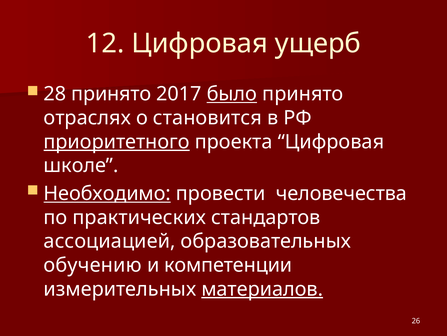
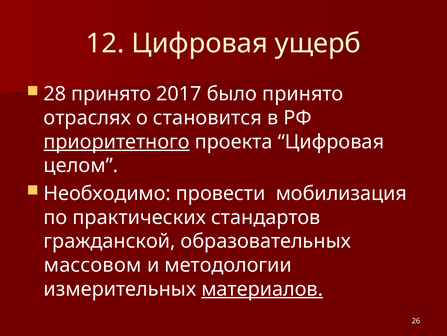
было underline: present -> none (232, 94)
школе: школе -> целом (81, 165)
Необходимо underline: present -> none (107, 193)
человечества: человечества -> мобилизация (341, 193)
ассоциацией: ассоциацией -> гражданской (110, 241)
обучению: обучению -> массовом (93, 265)
компетенции: компетенции -> методологии (228, 265)
